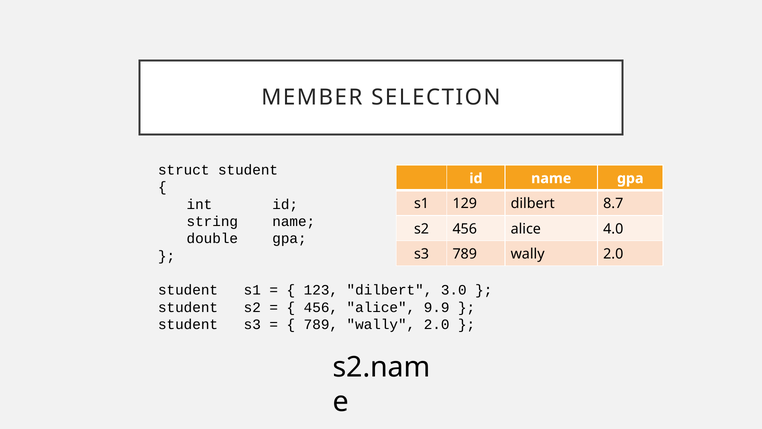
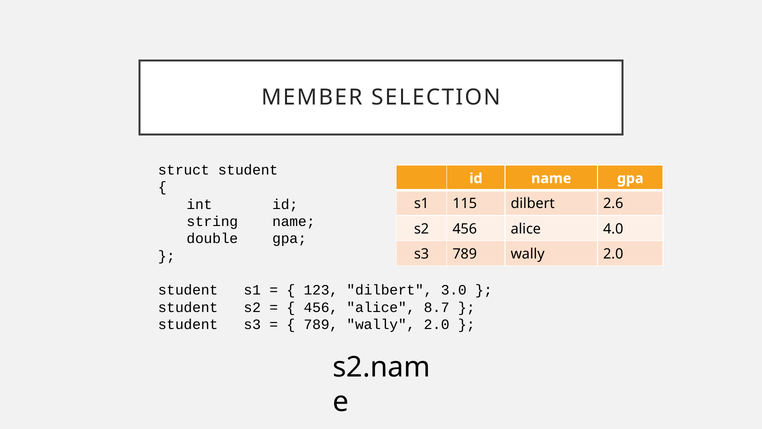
129: 129 -> 115 (465, 203)
8.7: 8.7 -> 2.6 (613, 203)
9.9: 9.9 -> 8.7 (437, 307)
